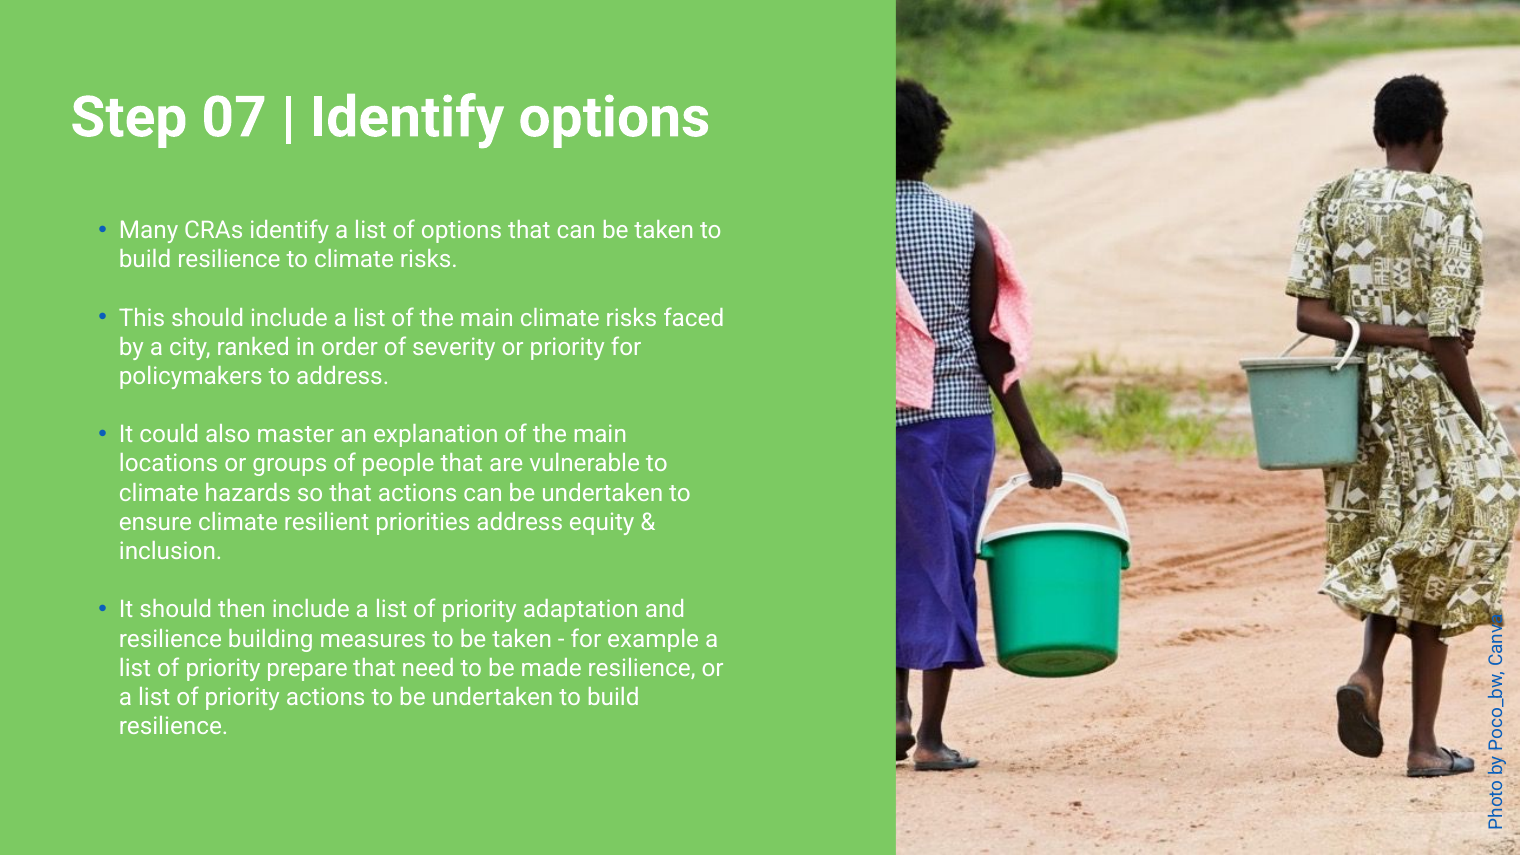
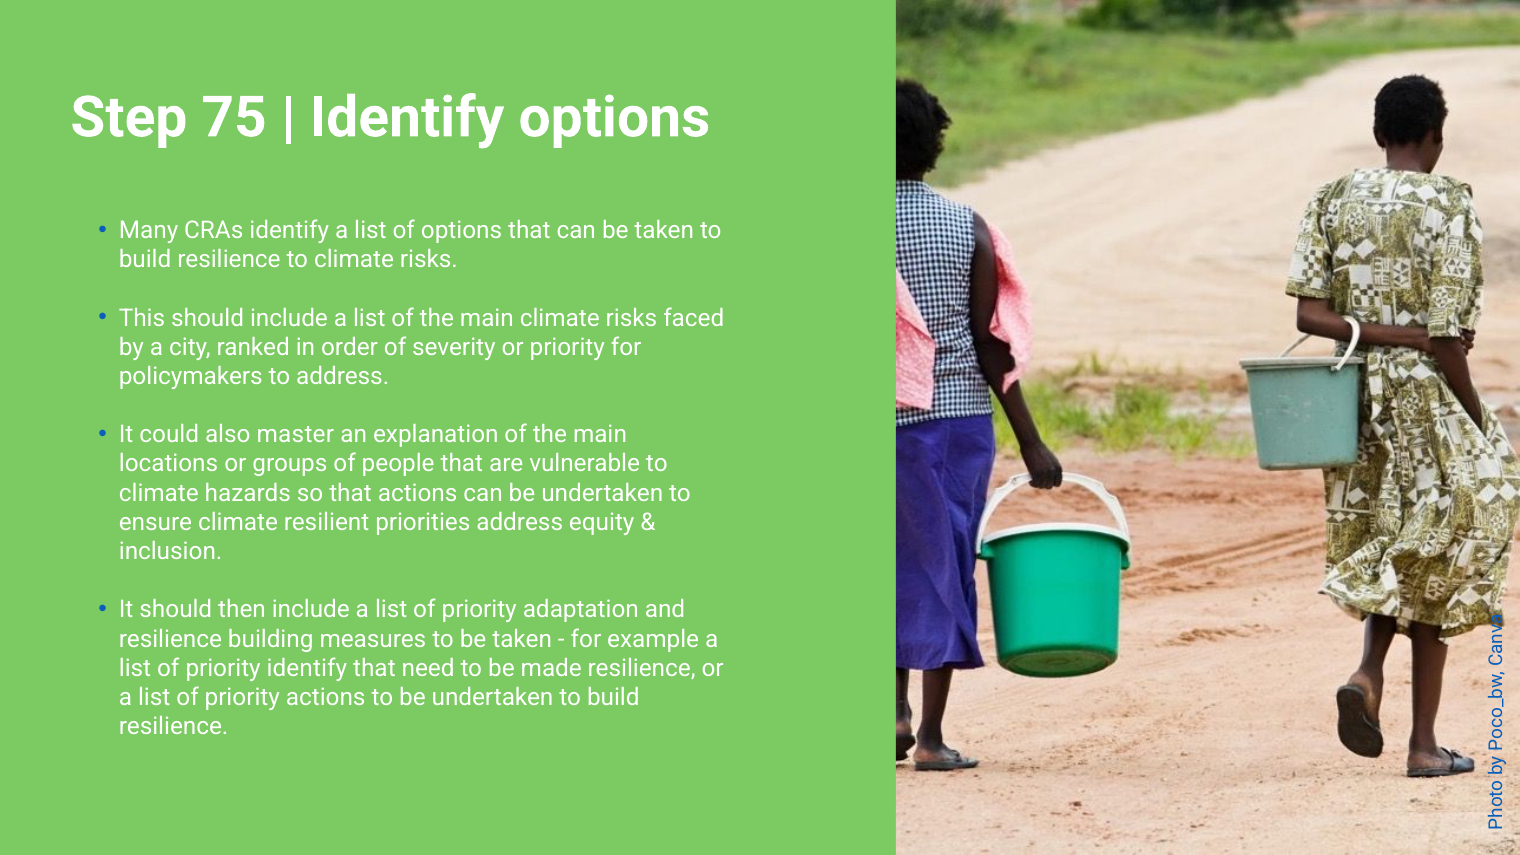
07: 07 -> 75 (234, 118)
priority prepare: prepare -> identify (307, 668)
